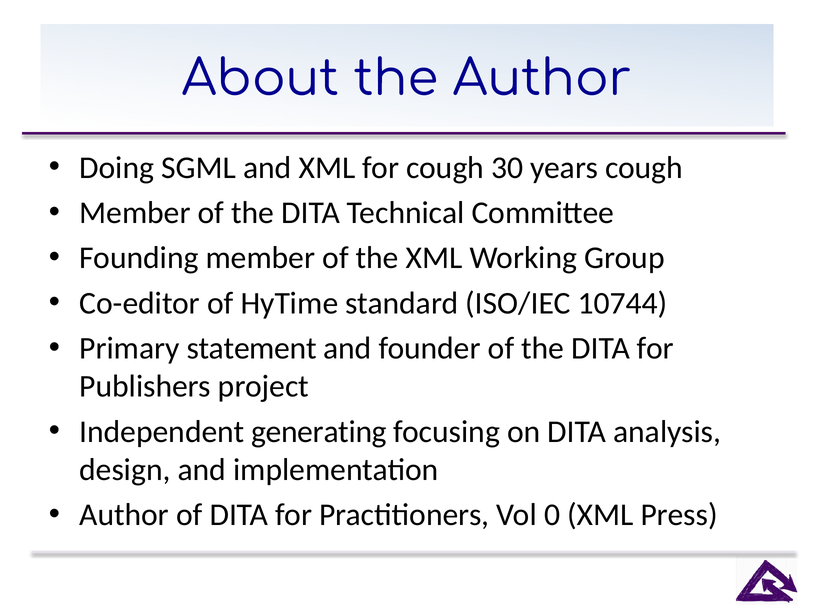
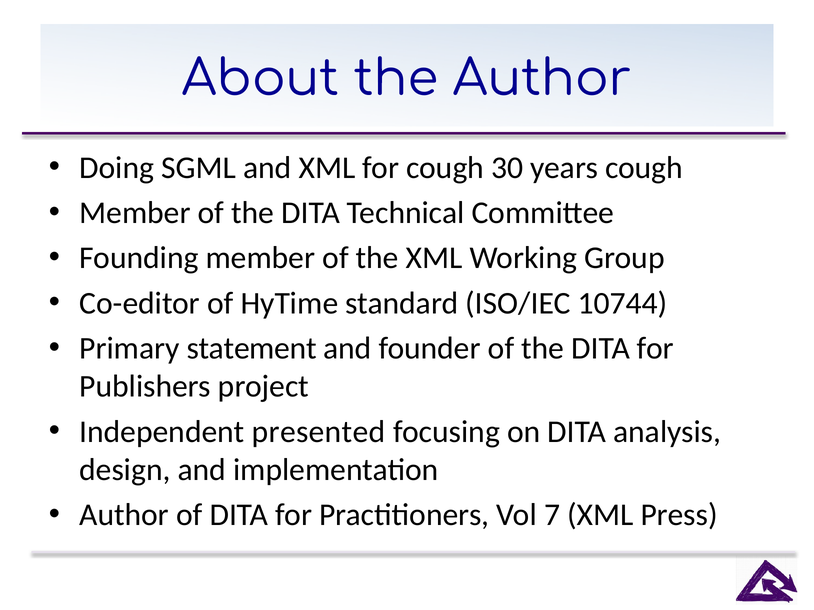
generating: generating -> presented (319, 432)
0: 0 -> 7 (552, 515)
